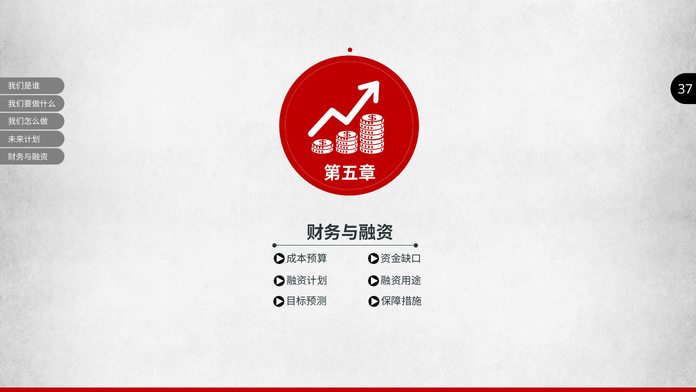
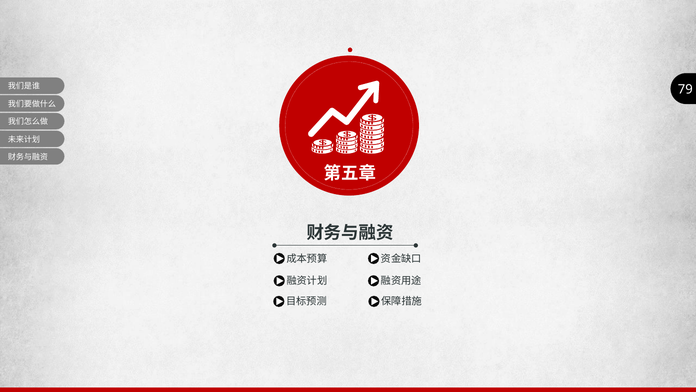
37: 37 -> 79 (685, 89)
